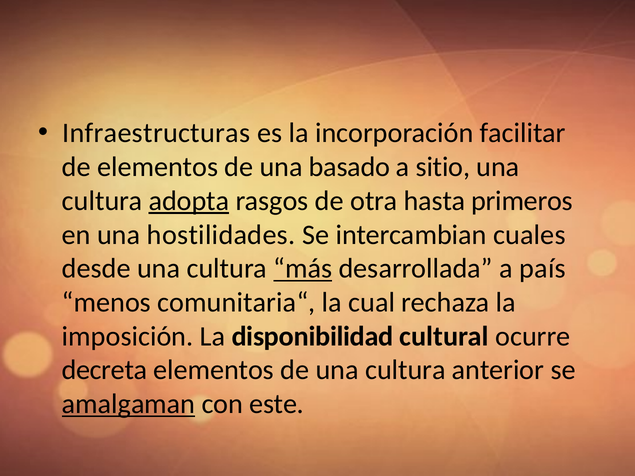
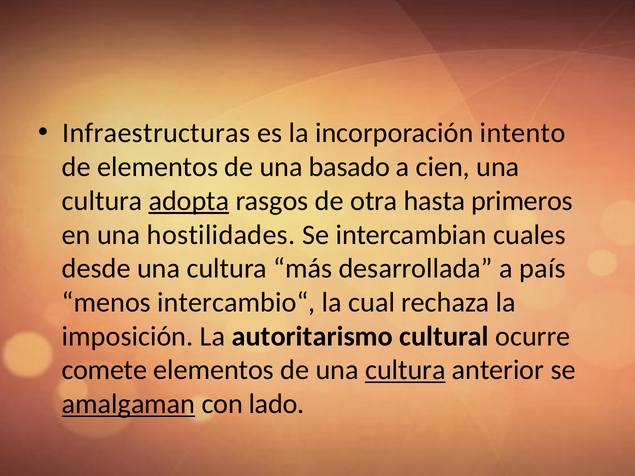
facilitar: facilitar -> intento (523, 133)
sitio: sitio -> cien (443, 167)
más underline: present -> none (303, 269)
comunitaria“: comunitaria“ -> intercambio“ (236, 303)
disponibilidad: disponibilidad -> autoritarismo (312, 336)
decreta: decreta -> comete (104, 370)
cultura underline: none -> present (405, 370)
este: este -> lado (277, 404)
